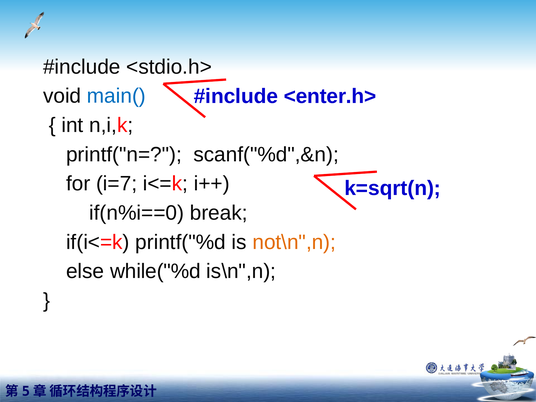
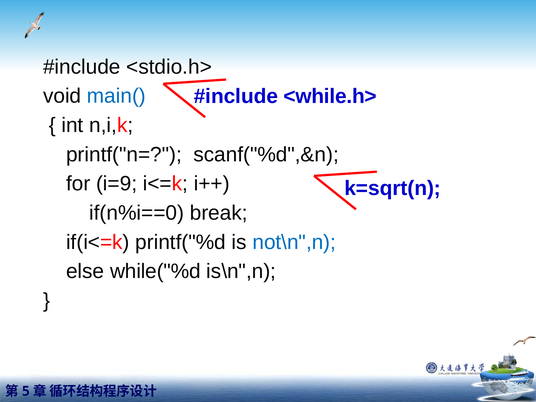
<enter.h>: <enter.h> -> <while.h> (330, 96)
i=7: i=7 -> i=9 (117, 184)
not\n",n colour: orange -> blue (294, 242)
